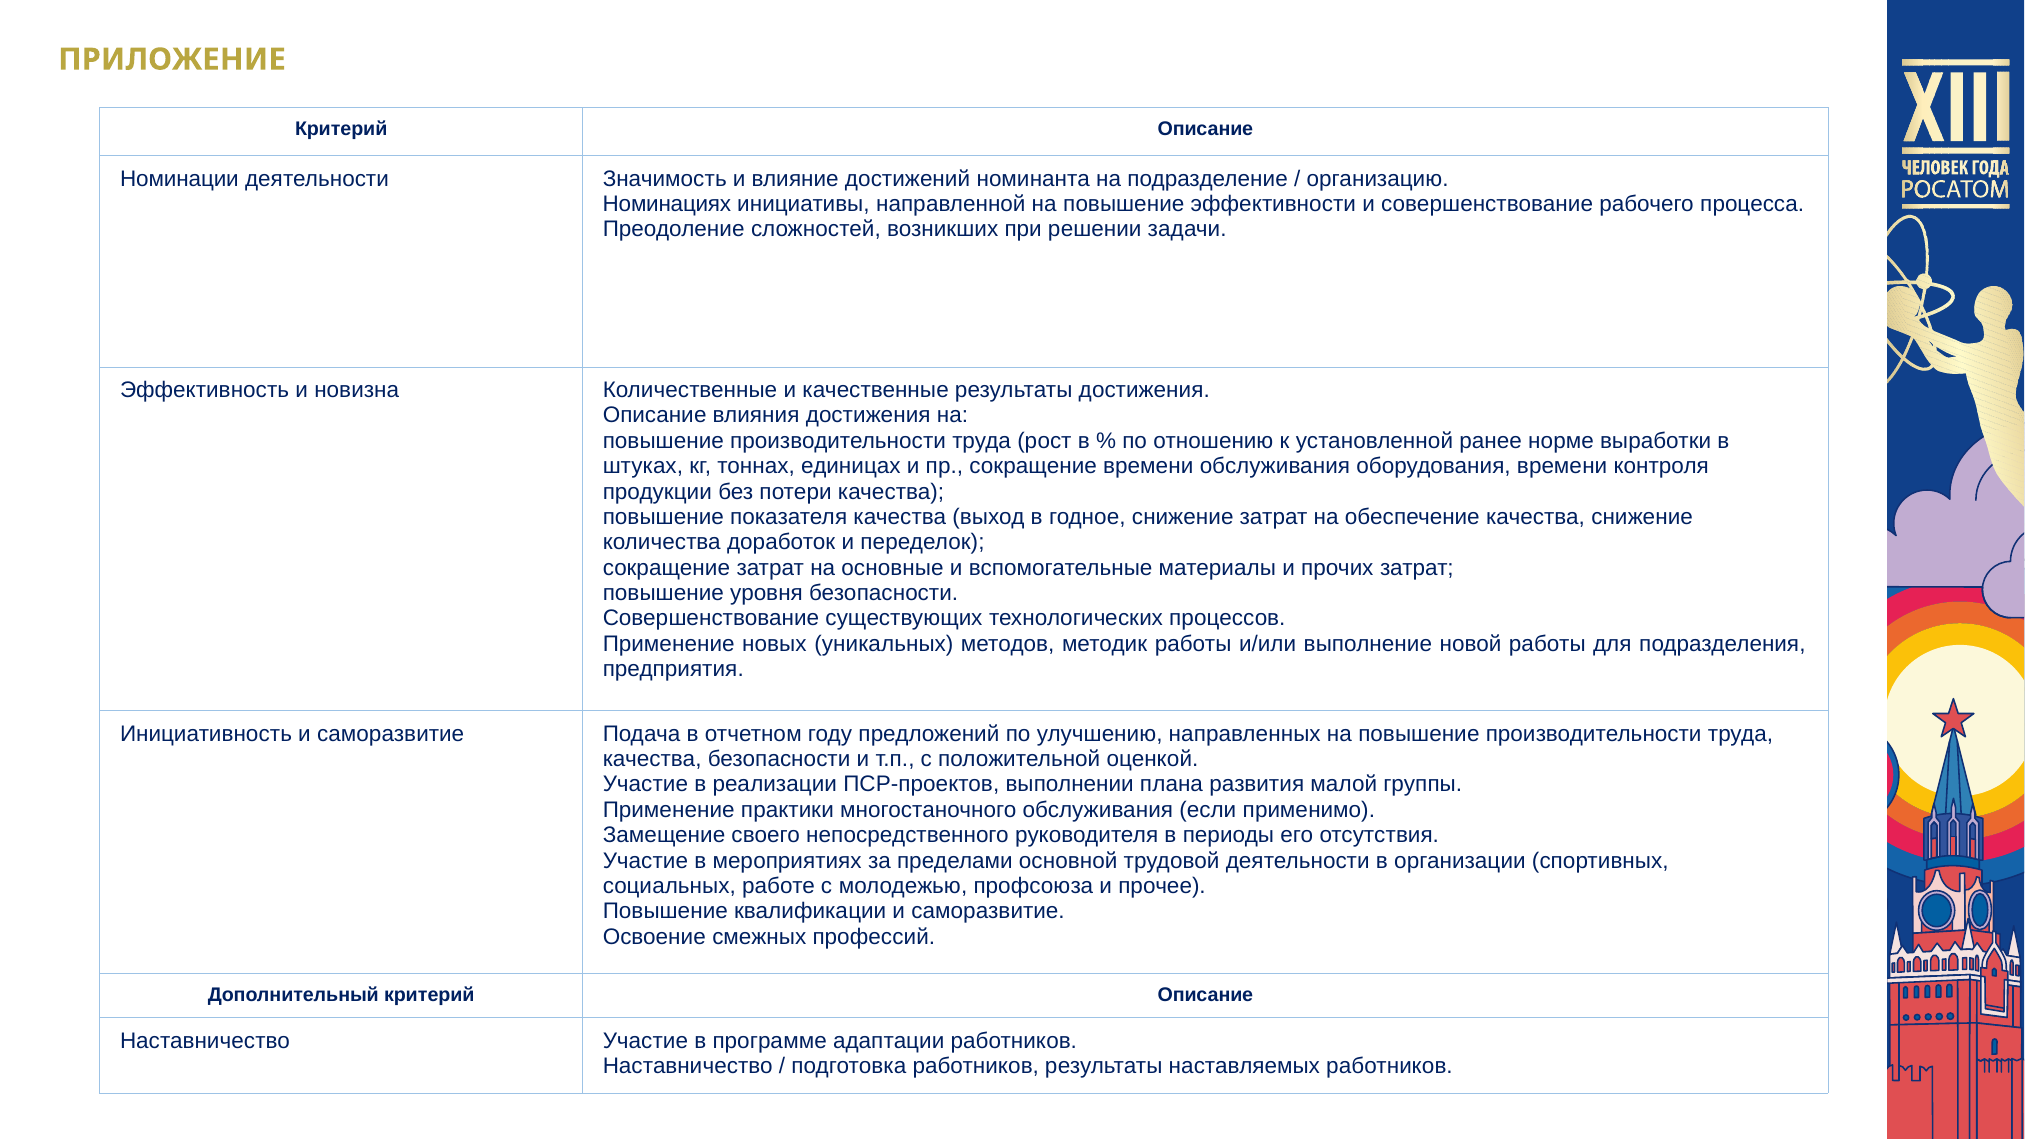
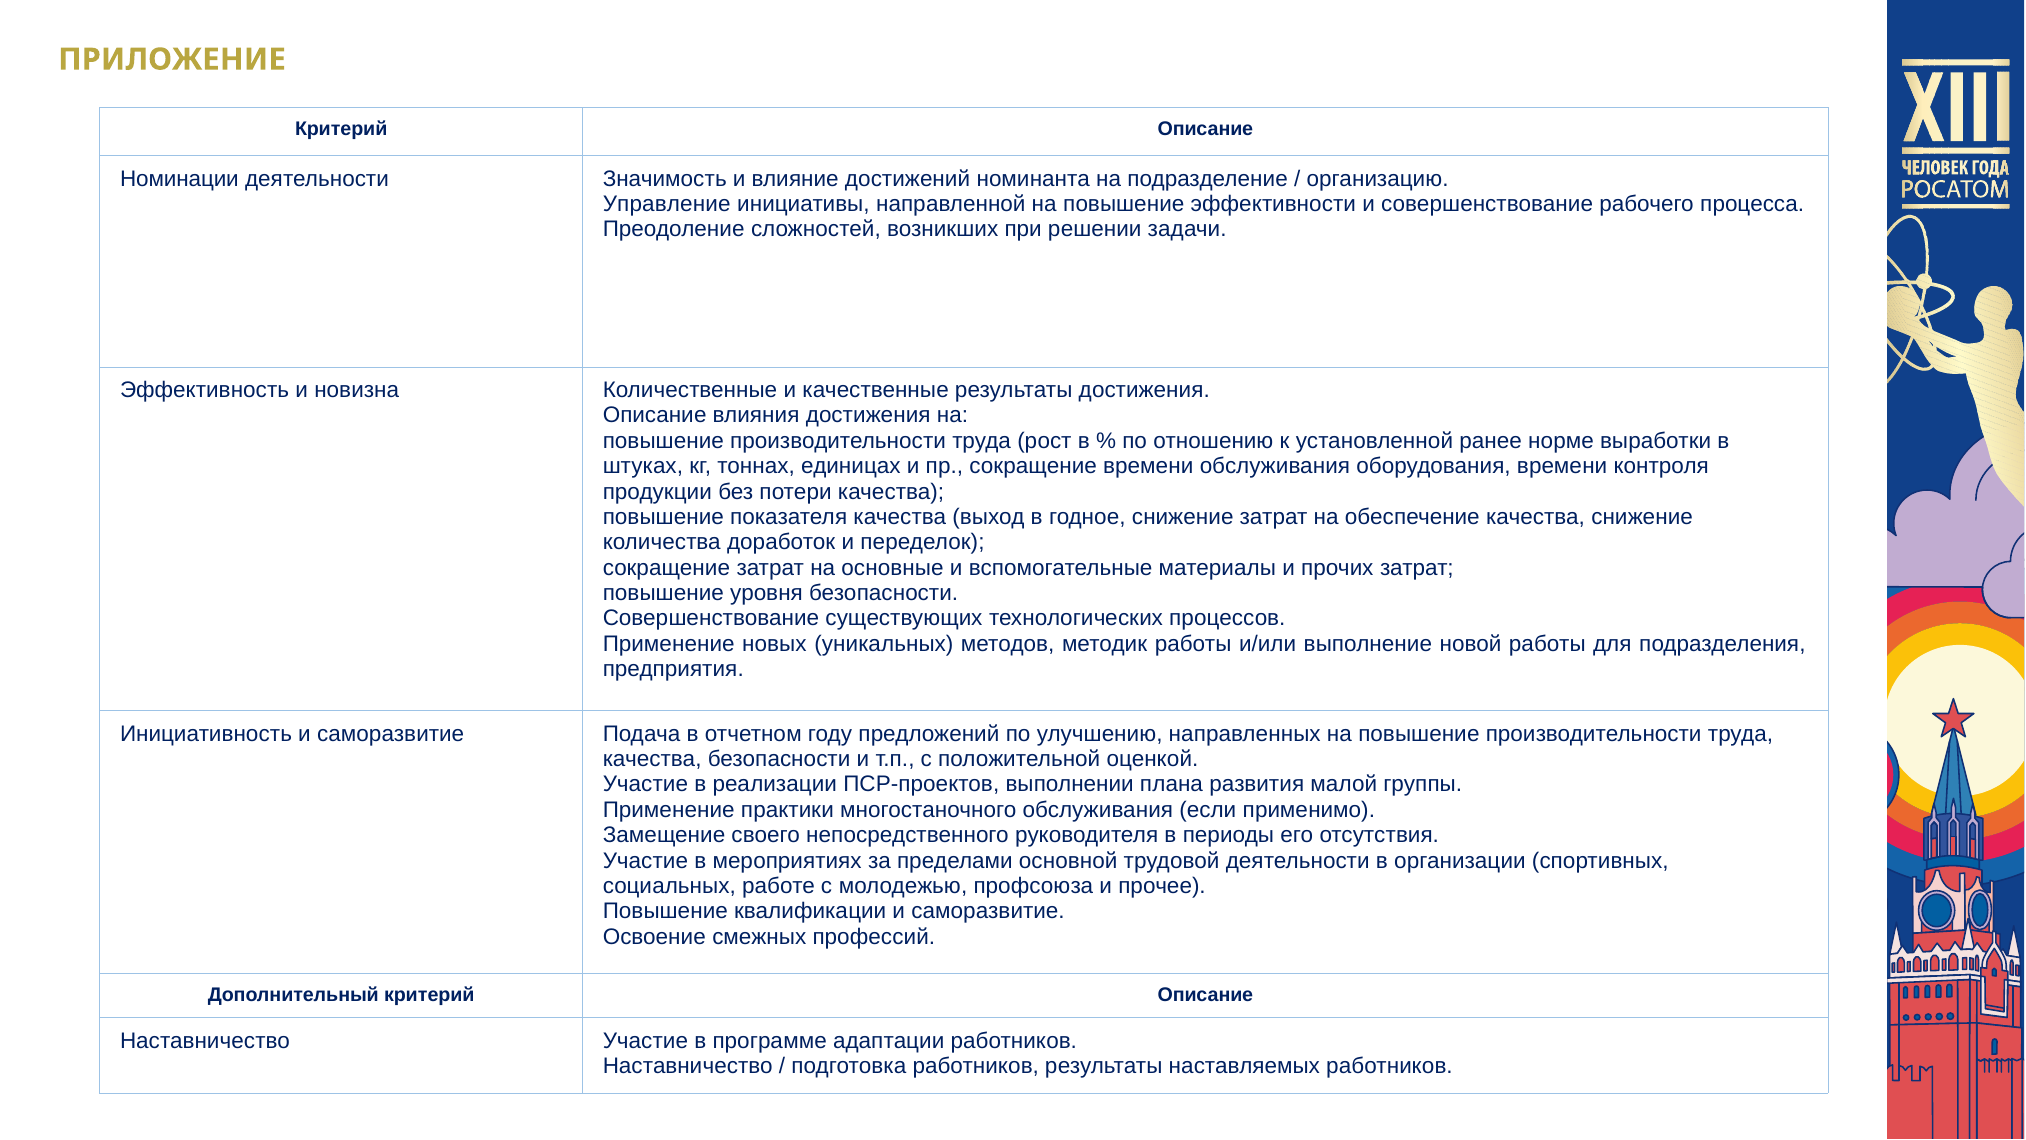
Номинациях: Номинациях -> Управление (667, 204)
